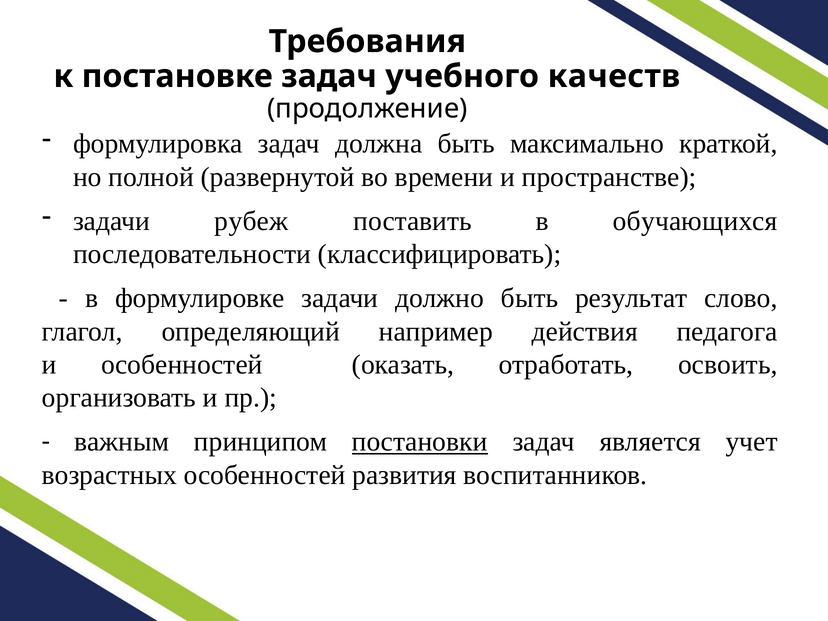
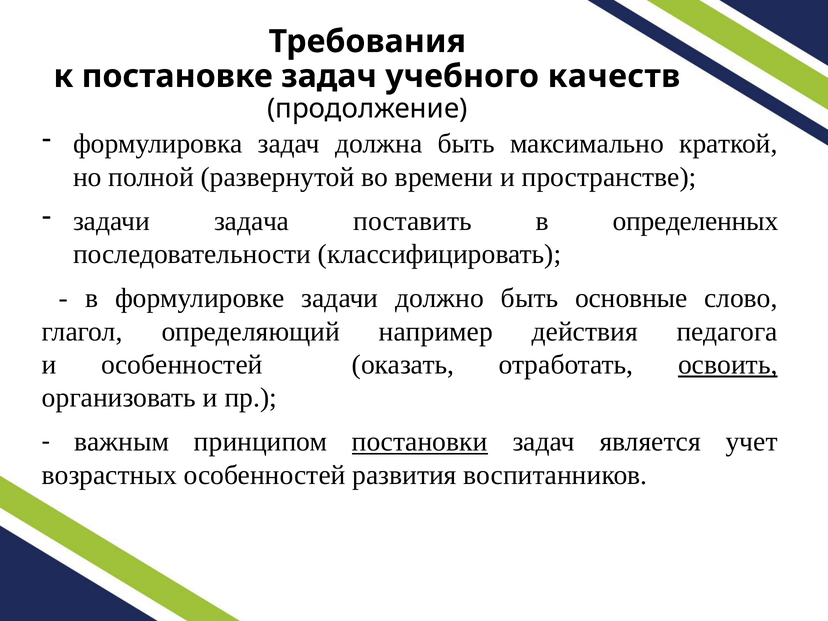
рубеж: рубеж -> задача (252, 221)
обучающихся: обучающихся -> определенных (695, 221)
результат: результат -> основные (631, 298)
освоить underline: none -> present (728, 365)
